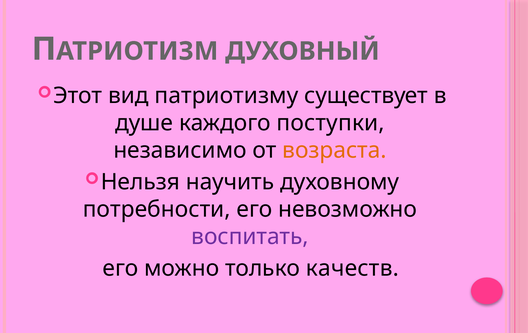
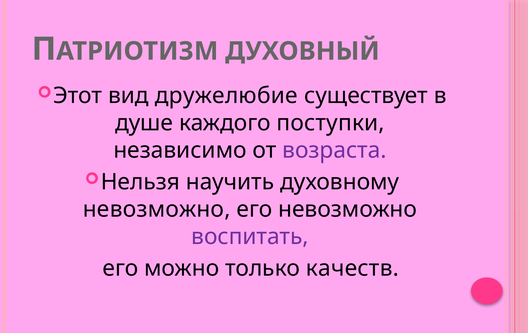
патриотизму: патриотизму -> дружелюбие (226, 95)
возраста colour: orange -> purple (334, 150)
потребности: потребности -> невозможно (157, 209)
